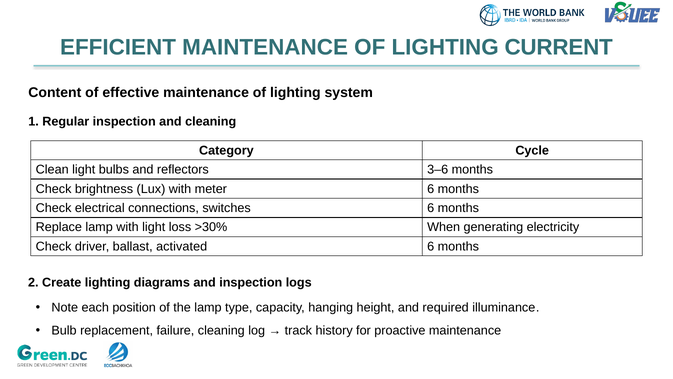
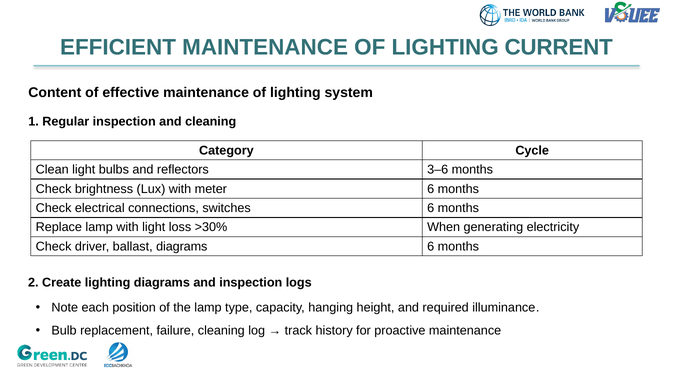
ballast activated: activated -> diagrams (182, 246)
